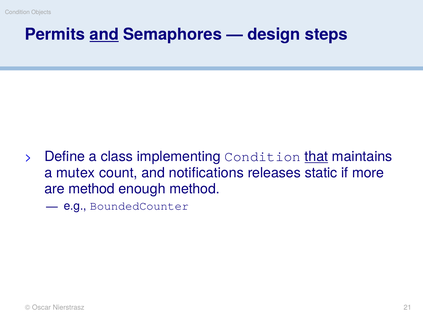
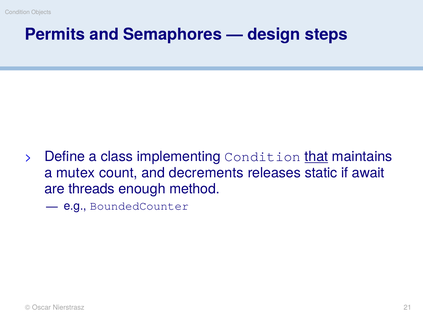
and underline: present -> none (104, 34)
notifications: notifications -> decrements (206, 173)
more: more -> await (368, 173)
are method: method -> threads (92, 189)
